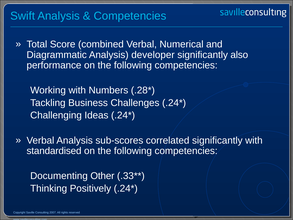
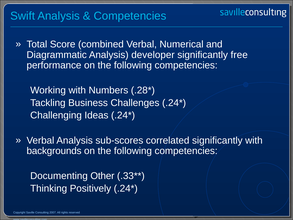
also: also -> free (239, 55)
standardised: standardised -> backgrounds (54, 151)
